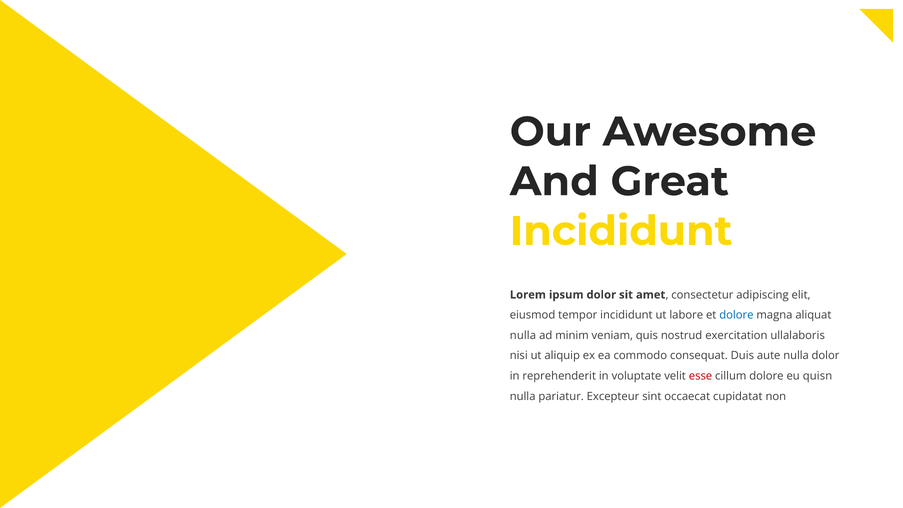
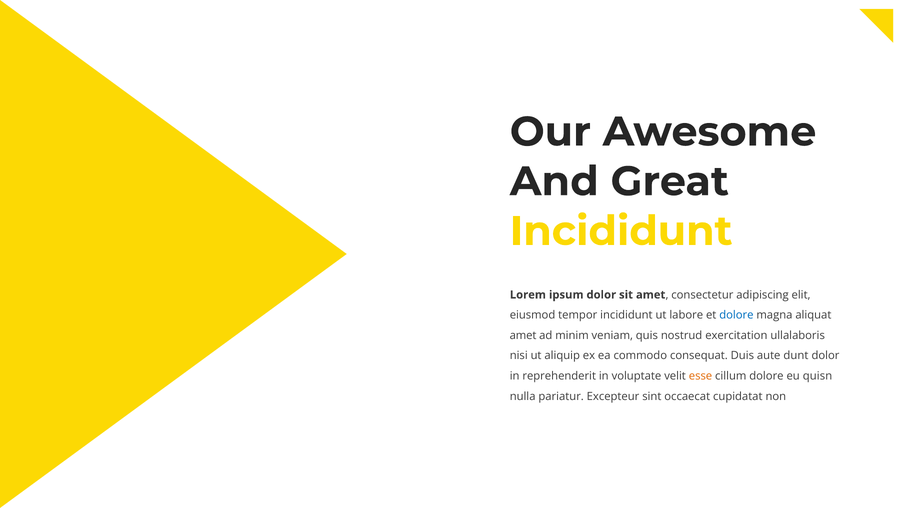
nulla: nulla -> amet (523, 335)
aute nulla: nulla -> dunt (796, 356)
esse colour: red -> orange (701, 376)
